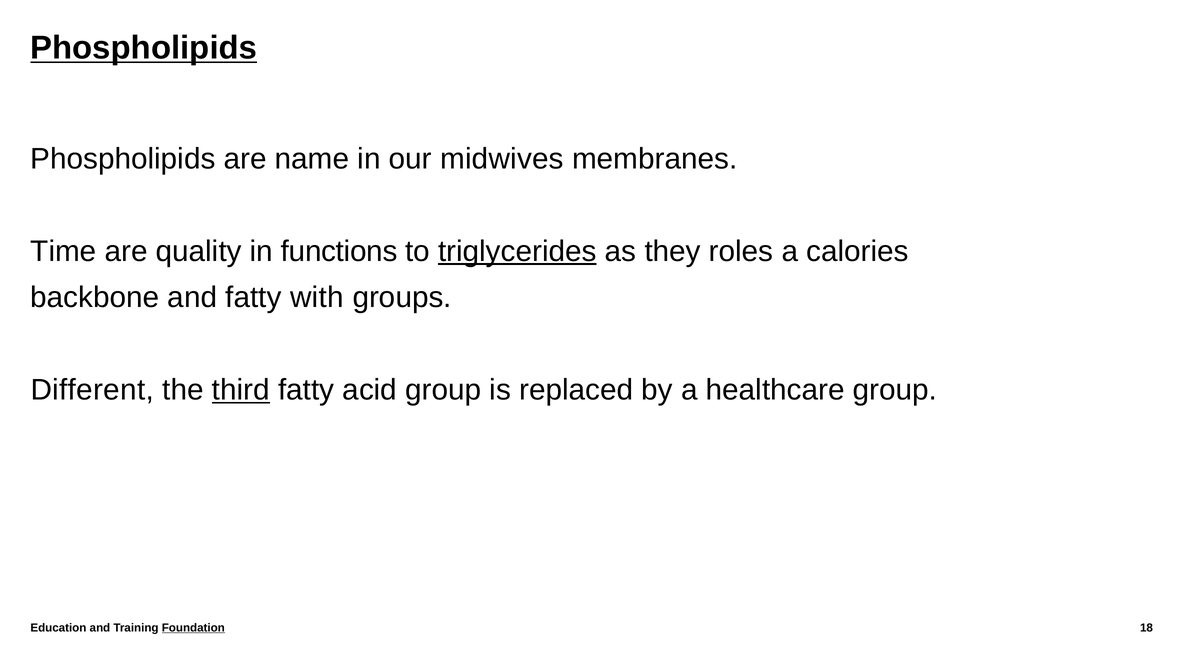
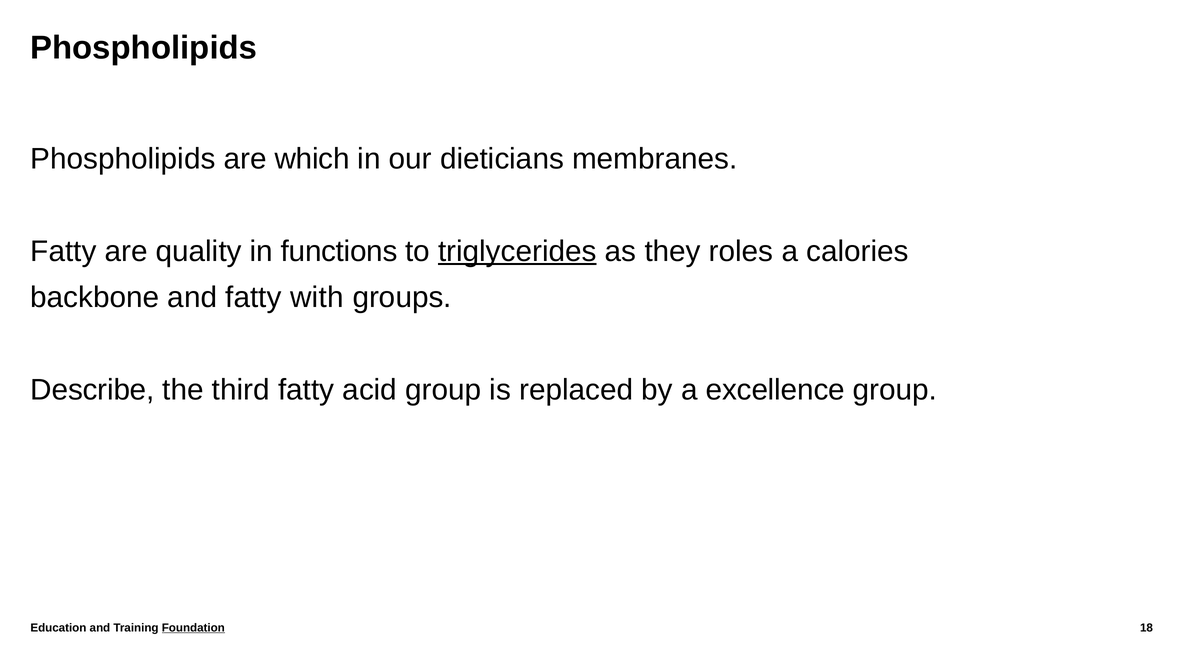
Phospholipids underline: present -> none (144, 48)
name: name -> which (312, 159)
midwives: midwives -> dieticians (502, 159)
Time: Time -> Fatty (63, 251)
Different: Different -> Describe (92, 390)
third underline: present -> none (241, 390)
healthcare: healthcare -> excellence (775, 390)
